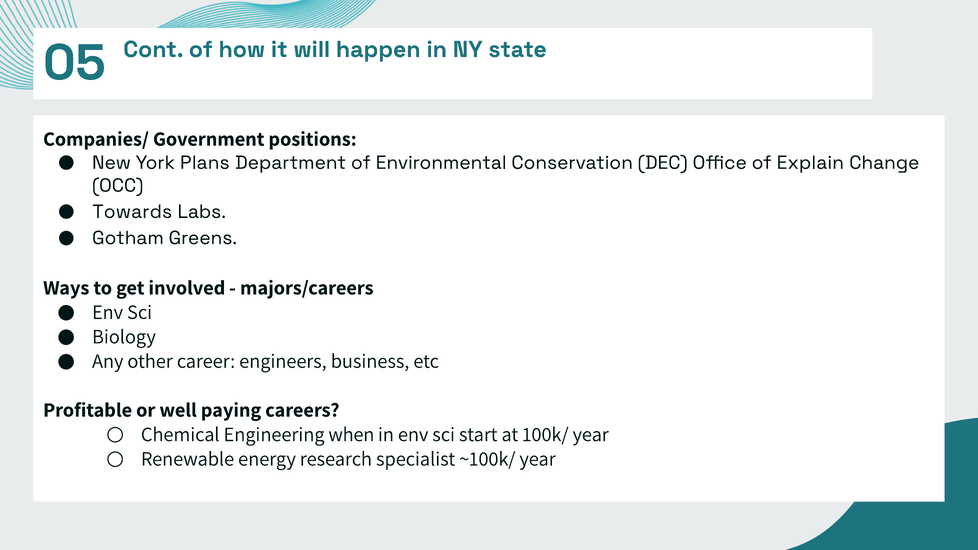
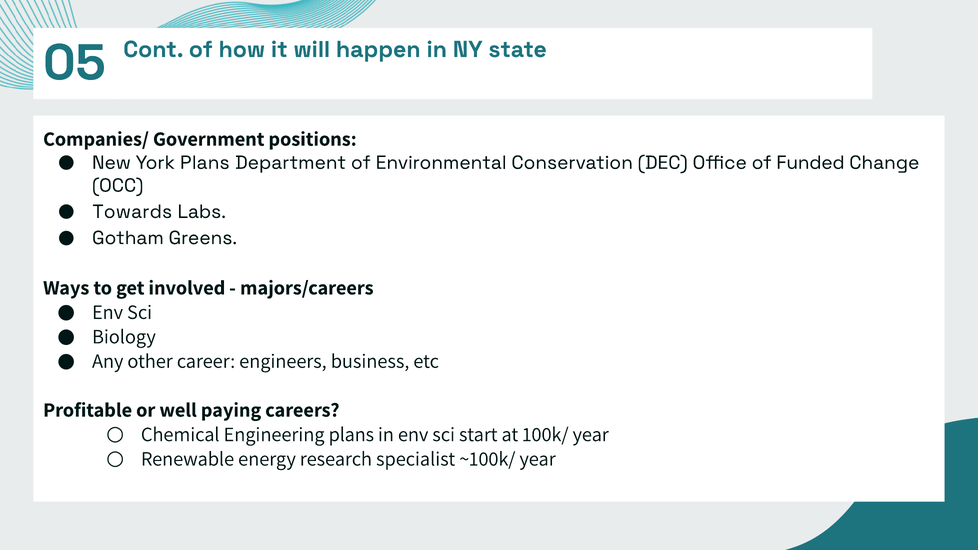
Explain: Explain -> Funded (810, 163)
Engineering when: when -> plans (351, 435)
